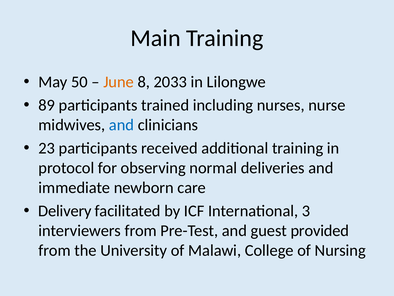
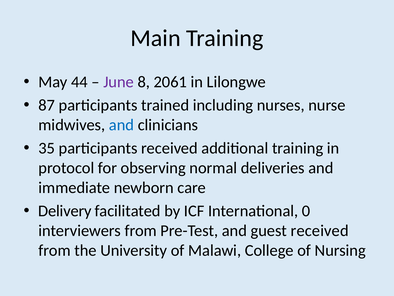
50: 50 -> 44 (79, 82)
June colour: orange -> purple (119, 82)
2033: 2033 -> 2061 (170, 82)
89: 89 -> 87 (47, 105)
23: 23 -> 35 (47, 148)
3: 3 -> 0 (306, 211)
guest provided: provided -> received (320, 230)
